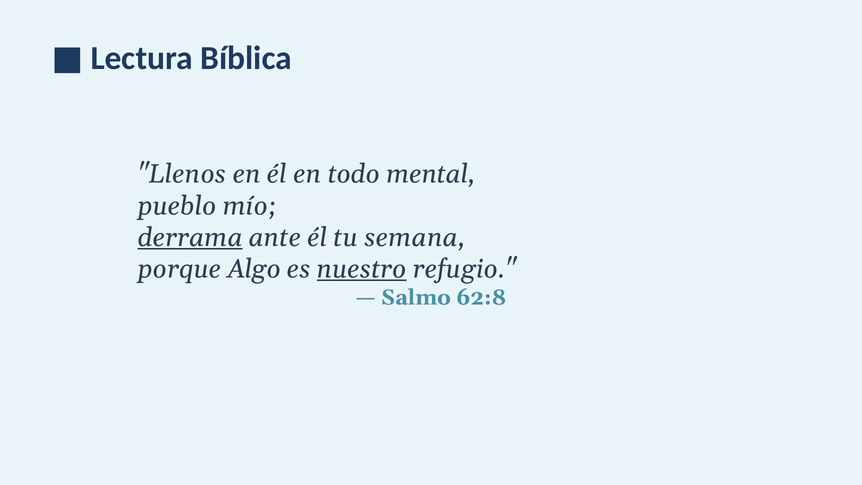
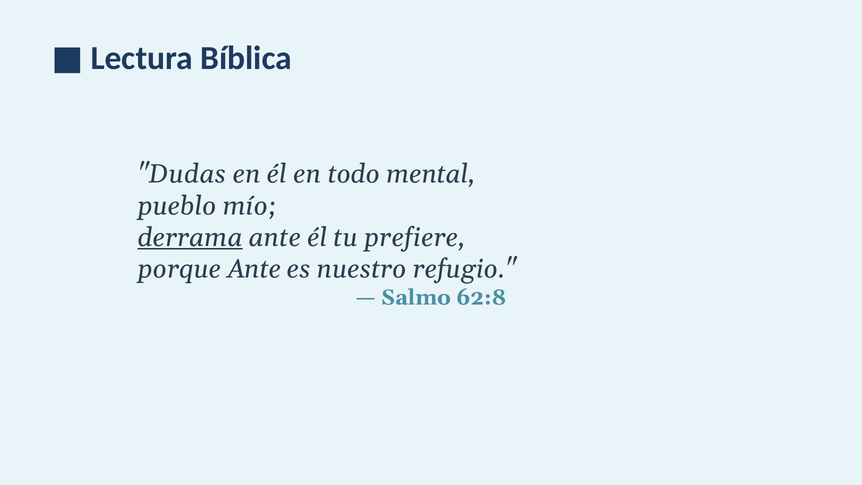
Llenos: Llenos -> Dudas (182, 174)
semana: semana -> prefiere (415, 237)
porque Algo: Algo -> Ante (254, 269)
nuestro underline: present -> none (362, 269)
